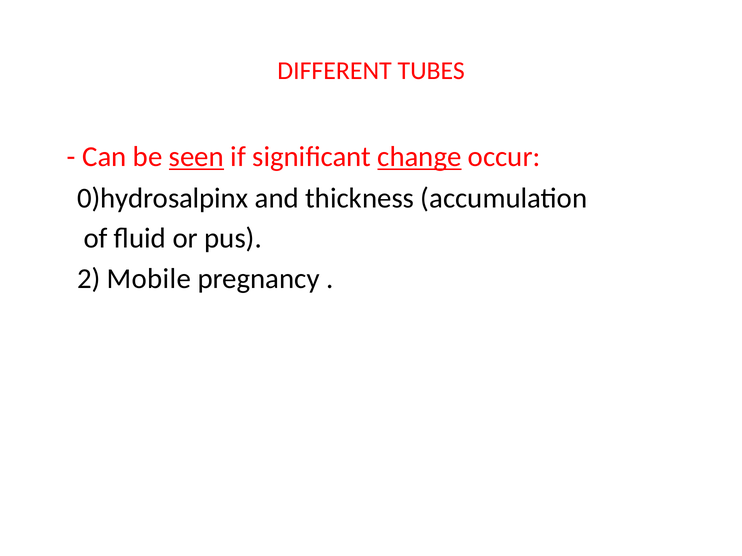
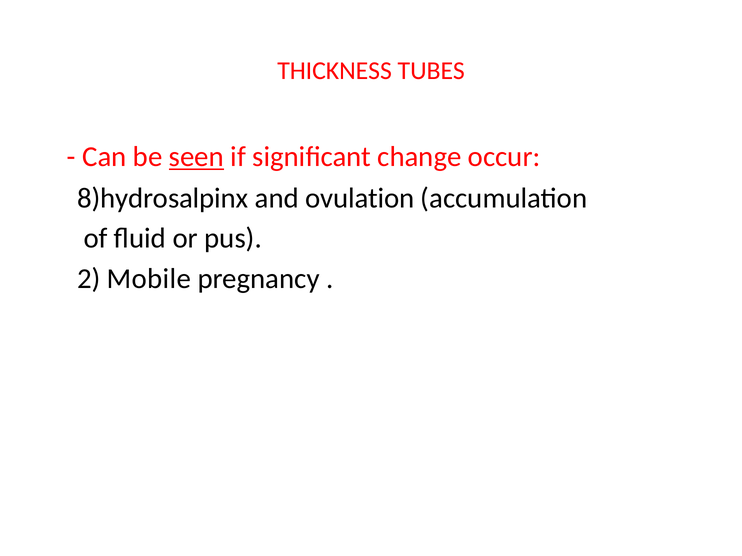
DIFFERENT: DIFFERENT -> THICKNESS (335, 71)
change underline: present -> none (419, 157)
0)hydrosalpinx: 0)hydrosalpinx -> 8)hydrosalpinx (163, 198)
thickness: thickness -> ovulation (360, 198)
